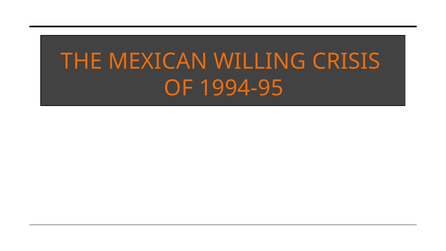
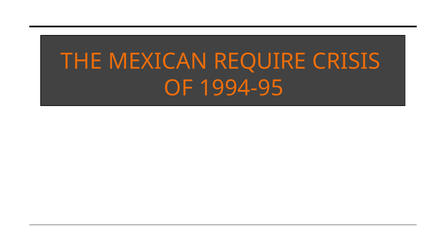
WILLING: WILLING -> REQUIRE (260, 61)
